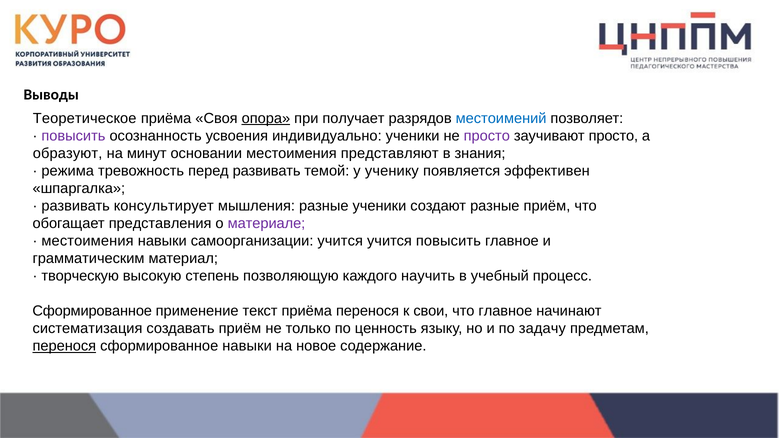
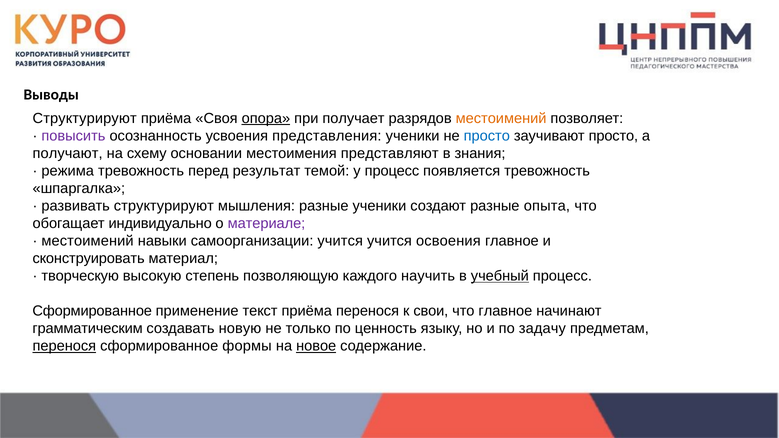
Теоретическое: Теоретическое -> Структурируют (85, 118)
местоимений colour: blue -> orange (501, 118)
индивидуально: индивидуально -> представления (327, 136)
просто colour: purple -> blue (487, 136)
образуют: образуют -> получают (68, 153)
минут: минут -> схему (147, 153)
перед развивать: развивать -> результат (267, 171)
у ученику: ученику -> процесс (392, 171)
появляется эффективен: эффективен -> тревожность (547, 171)
развивать консультирует: консультирует -> структурируют (164, 206)
разные приём: приём -> опыта (547, 206)
представления: представления -> индивидуально (160, 224)
местоимения: местоимения -> местоимений (88, 241)
учится повысить: повысить -> освоения (448, 241)
грамматическим: грамматическим -> сконструировать (89, 259)
учебный underline: none -> present (500, 276)
систематизация: систематизация -> грамматическим (88, 329)
создавать приём: приём -> новую (240, 329)
сформированное навыки: навыки -> формы (247, 346)
новое underline: none -> present (316, 346)
